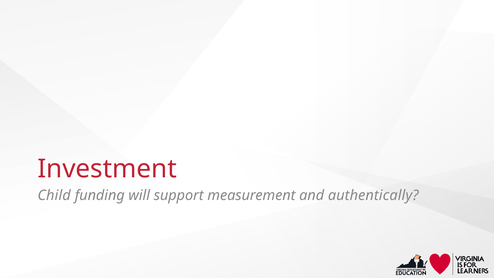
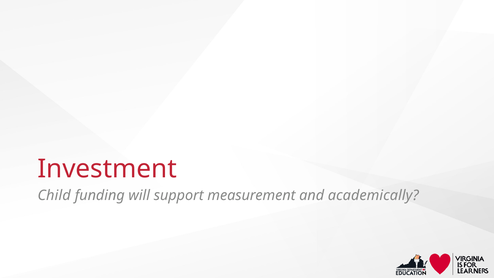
authentically: authentically -> academically (373, 195)
